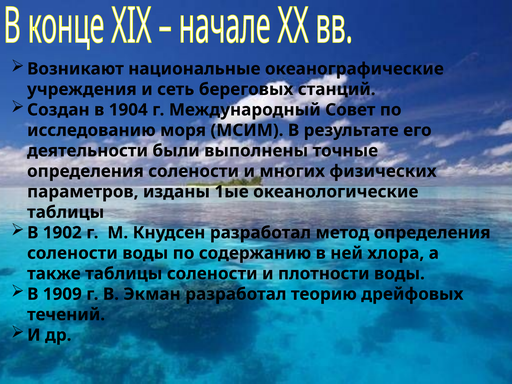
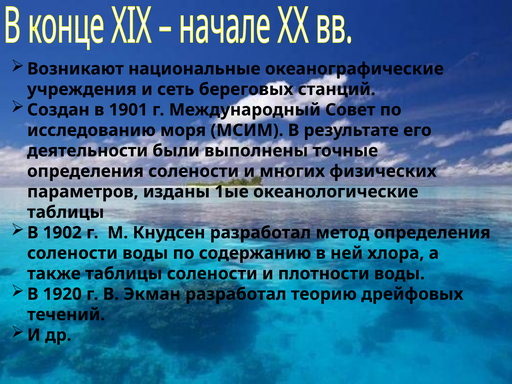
1904: 1904 -> 1901 (128, 110)
1909: 1909 -> 1920 (62, 294)
